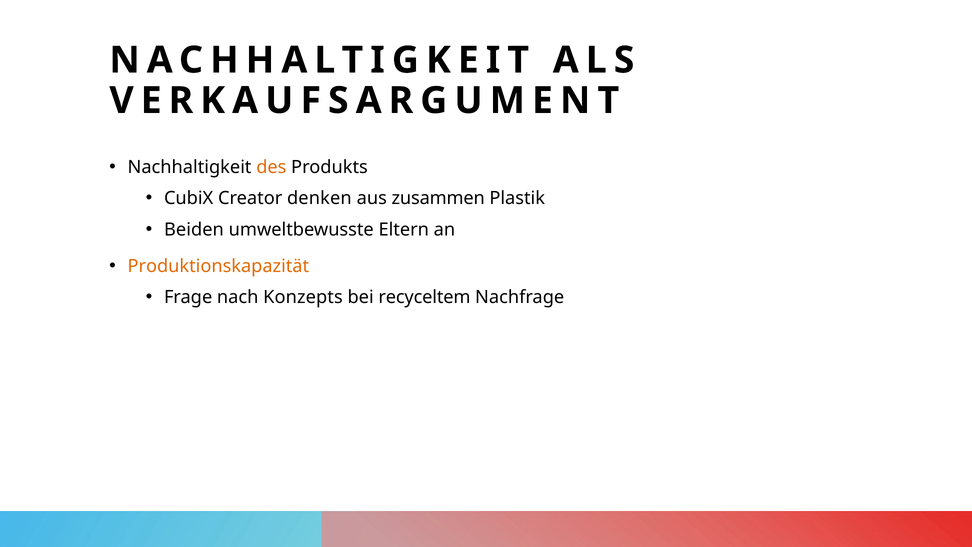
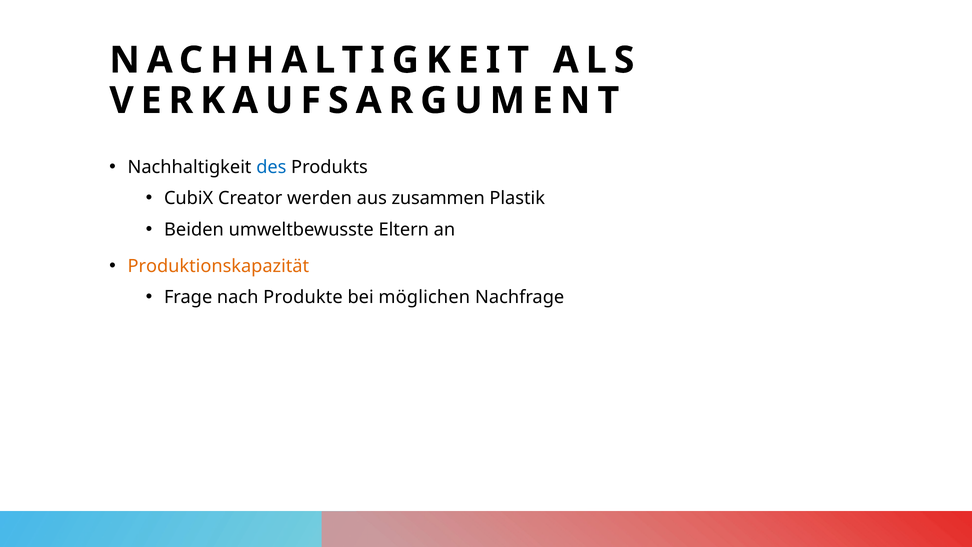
des colour: orange -> blue (271, 167)
denken: denken -> werden (319, 198)
Konzepts: Konzepts -> Produkte (303, 297)
recyceltem: recyceltem -> möglichen (424, 297)
